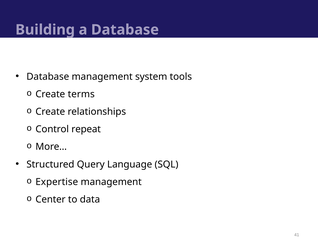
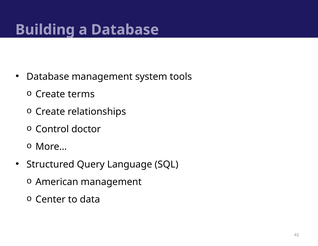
repeat: repeat -> doctor (86, 129)
Expertise: Expertise -> American (57, 182)
